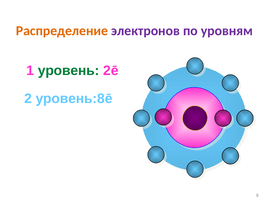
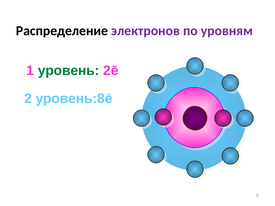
Распределение colour: orange -> black (62, 31)
